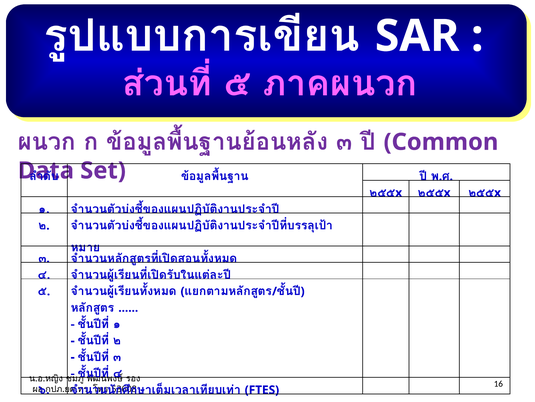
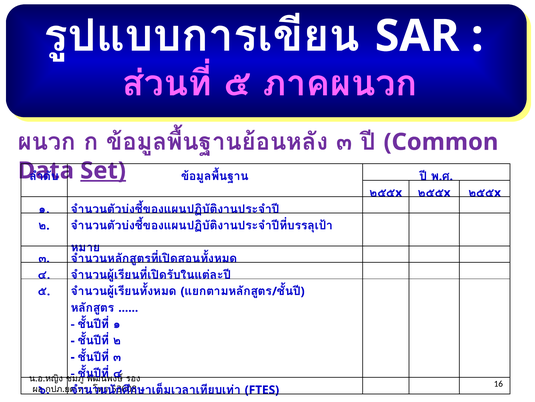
Set underline: none -> present (103, 170)
